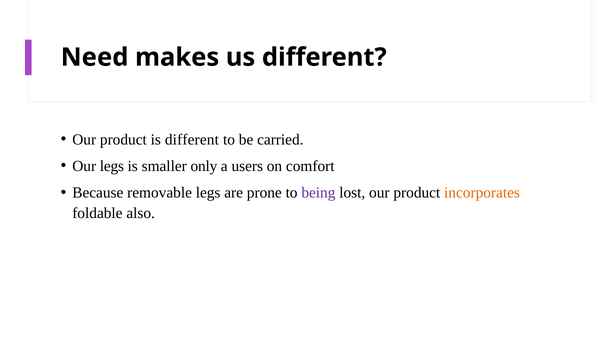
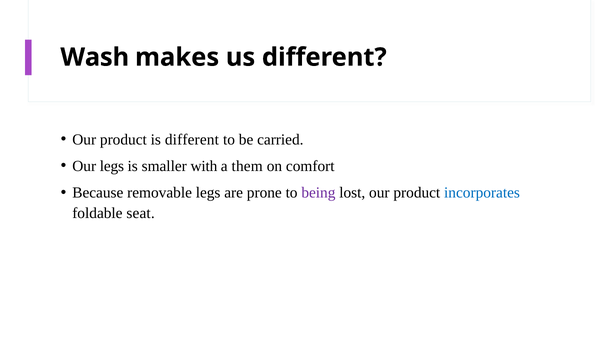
Need: Need -> Wash (95, 57)
only: only -> with (204, 166)
users: users -> them (247, 166)
incorporates colour: orange -> blue (482, 193)
also: also -> seat (141, 213)
